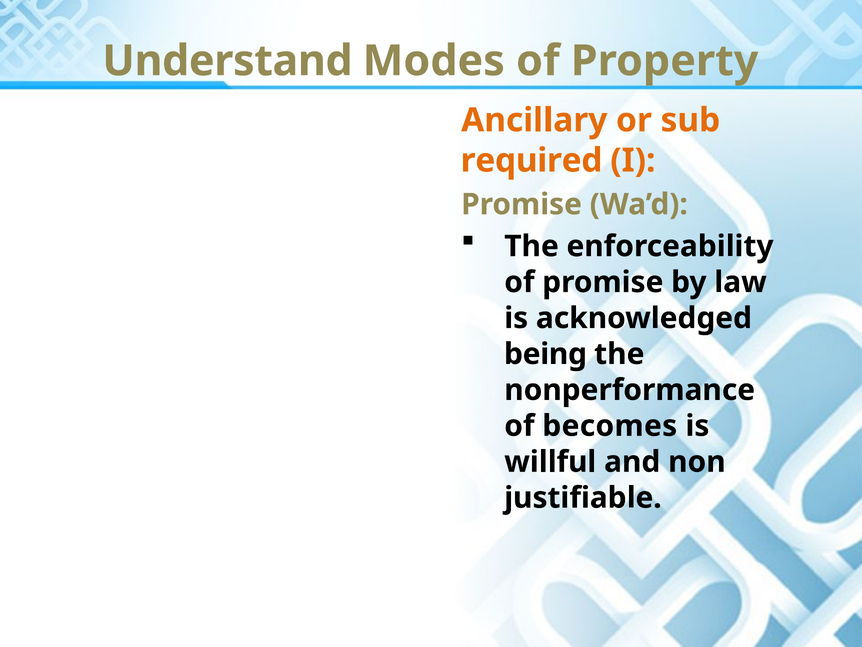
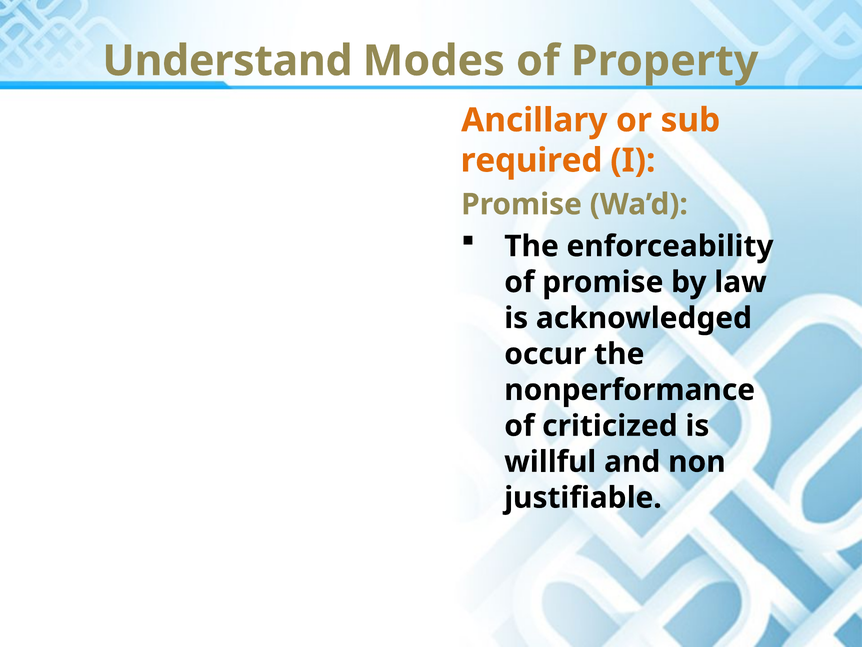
being: being -> occur (545, 354)
becomes: becomes -> criticized (610, 426)
